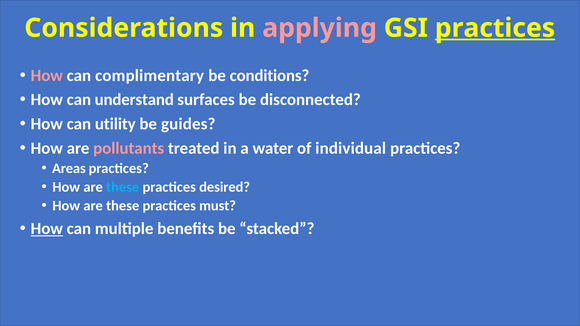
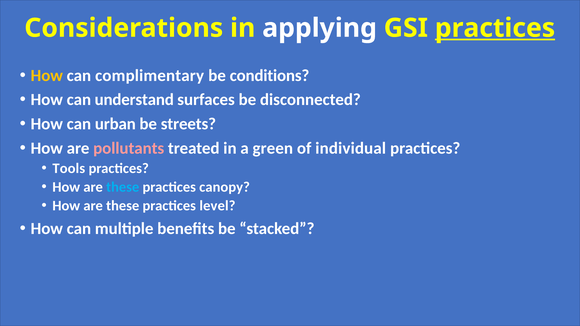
applying colour: pink -> white (320, 28)
How colour: pink -> yellow (47, 76)
utility: utility -> urban (115, 124)
guides: guides -> streets (188, 124)
water: water -> green (273, 148)
Areas: Areas -> Tools (69, 168)
desired: desired -> canopy (225, 187)
must: must -> level (217, 206)
How underline: present -> none (47, 229)
